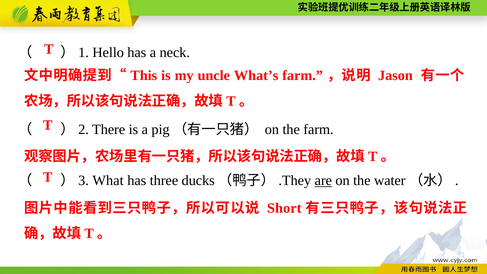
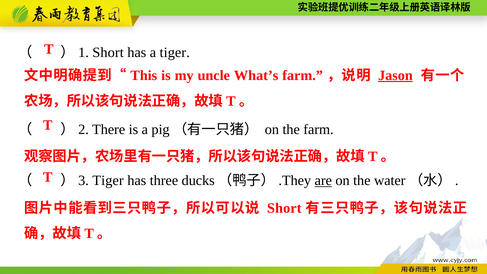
Hello: Hello -> Short (108, 53)
a neck: neck -> tiger (175, 53)
Jason underline: none -> present (395, 75)
What: What -> Tiger (108, 181)
